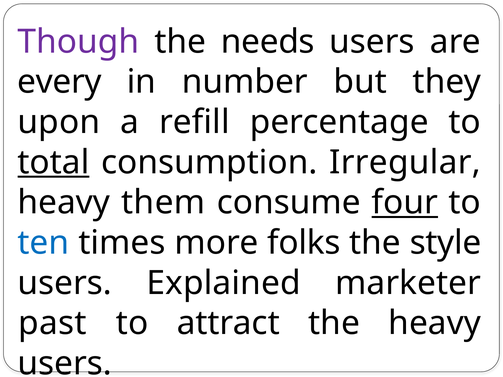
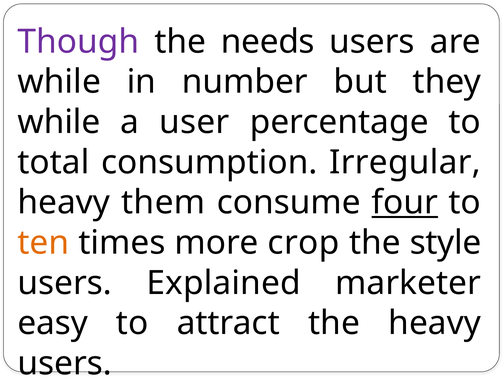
every: every -> while (59, 82)
upon: upon -> while (59, 122)
refill: refill -> user (194, 122)
total underline: present -> none (53, 162)
ten colour: blue -> orange (43, 243)
folks: folks -> crop (304, 243)
past: past -> easy (53, 323)
